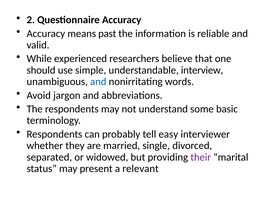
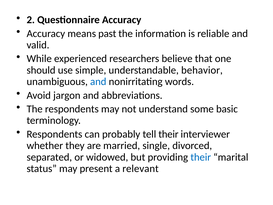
interview: interview -> behavior (202, 70)
tell easy: easy -> their (168, 134)
their colour: purple -> blue (201, 157)
